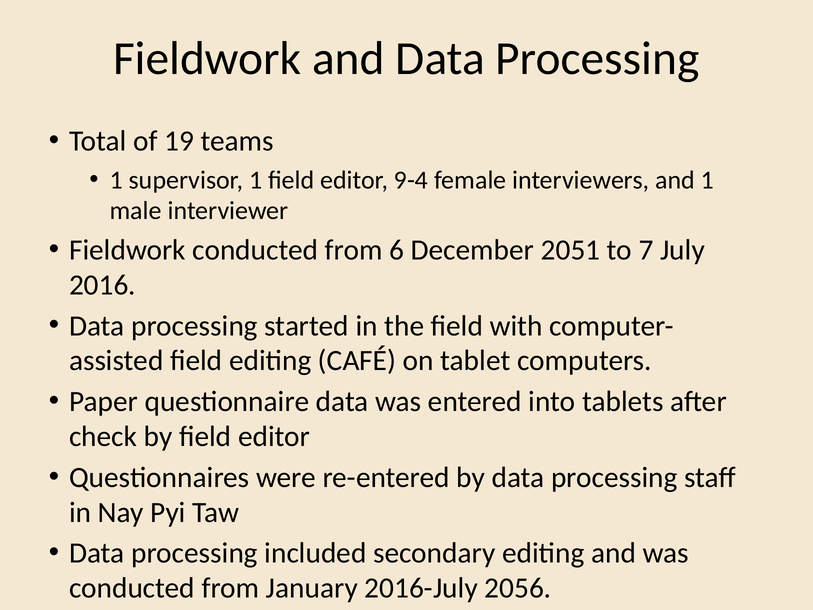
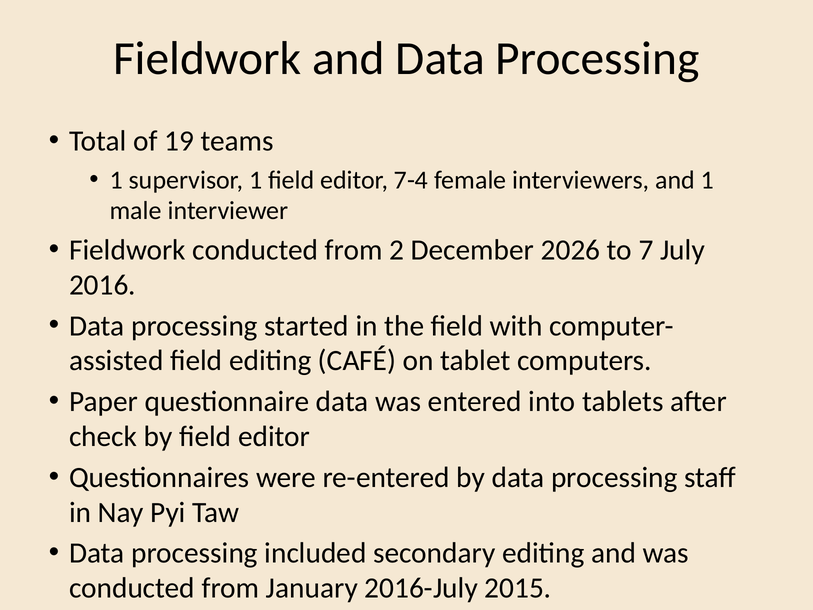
9-4: 9-4 -> 7-4 (411, 180)
6: 6 -> 2 (397, 250)
2051: 2051 -> 2026 (571, 250)
2056: 2056 -> 2015 (518, 588)
